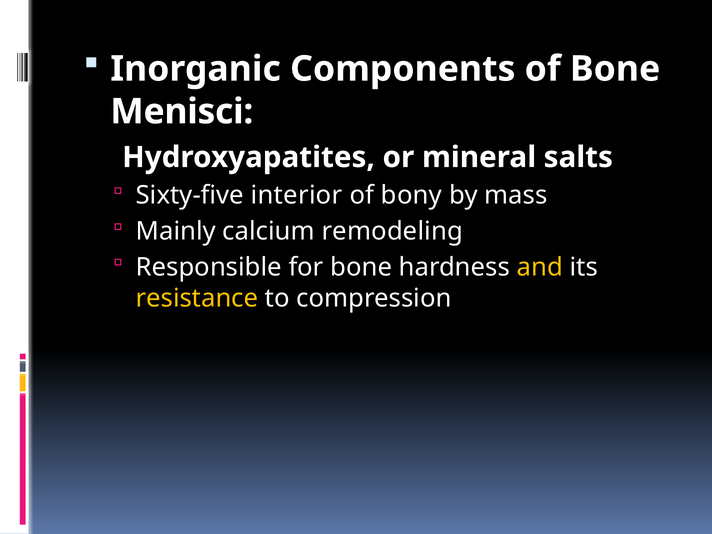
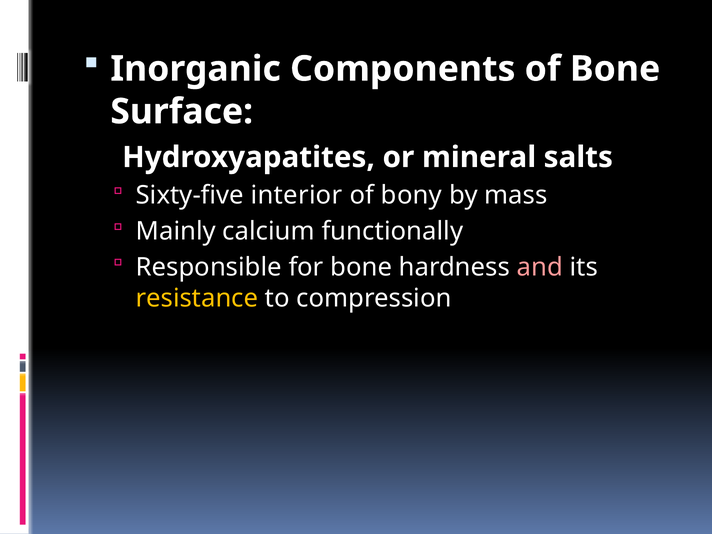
Menisci: Menisci -> Surface (182, 112)
remodeling: remodeling -> functionally (392, 231)
and colour: yellow -> pink (540, 267)
